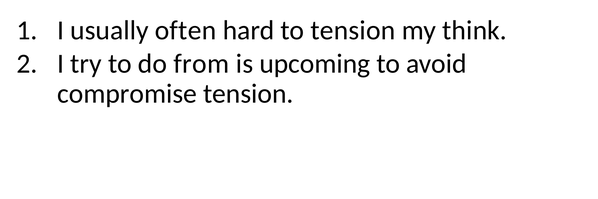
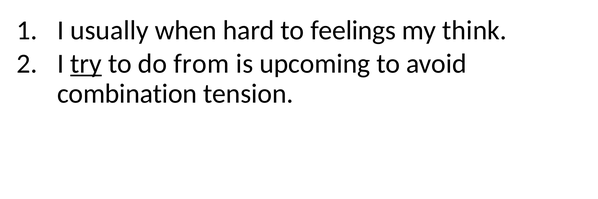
often: often -> when (186, 30)
to tension: tension -> feelings (353, 30)
try underline: none -> present (86, 64)
compromise: compromise -> combination (127, 94)
